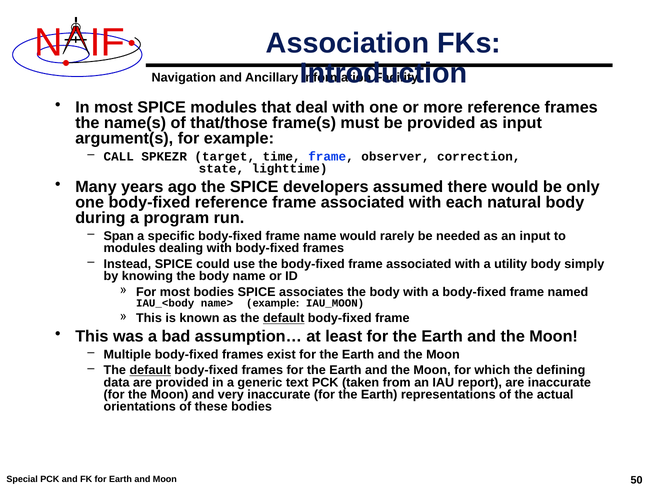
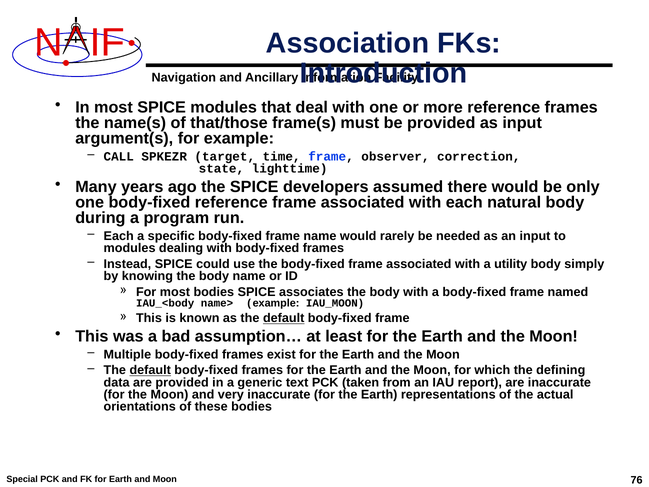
Span: Span -> Each (119, 236)
50: 50 -> 76 (637, 480)
